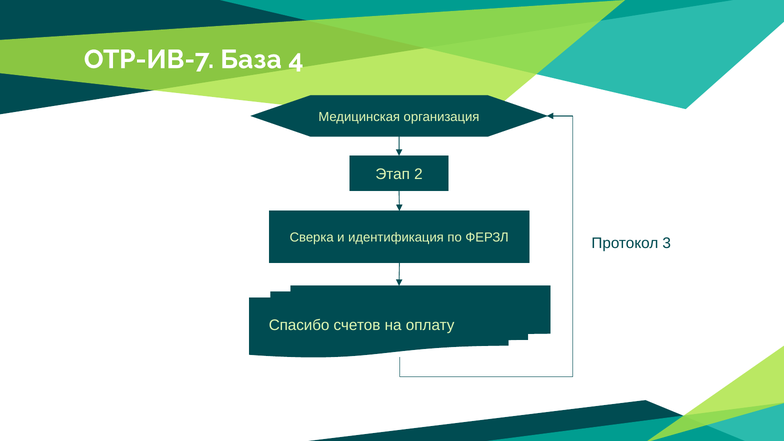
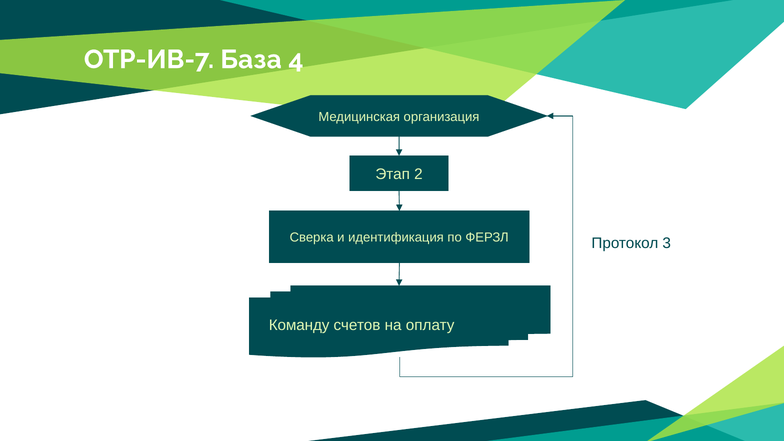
Спасибо: Спасибо -> Команду (299, 325)
